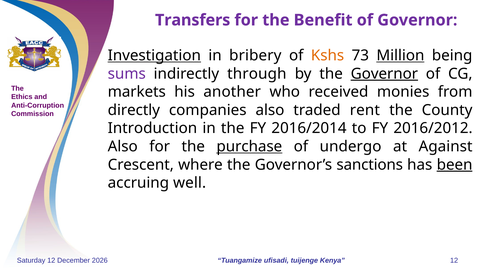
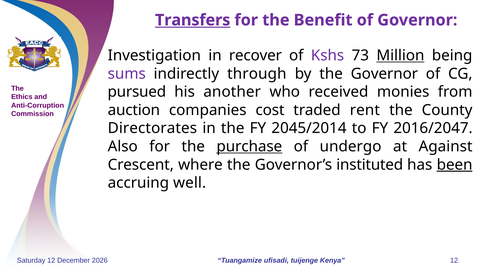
Transfers underline: none -> present (193, 20)
Investigation underline: present -> none (154, 56)
bribery: bribery -> recover (255, 56)
Kshs colour: orange -> purple (328, 56)
Governor underline: present -> none (384, 74)
markets: markets -> pursued (137, 92)
directly: directly -> auction (134, 110)
companies also: also -> cost (270, 110)
Introduction: Introduction -> Directorates (152, 128)
2016/2014: 2016/2014 -> 2045/2014 (309, 128)
2016/2012: 2016/2012 -> 2016/2047 (433, 128)
sanctions: sanctions -> instituted (370, 165)
